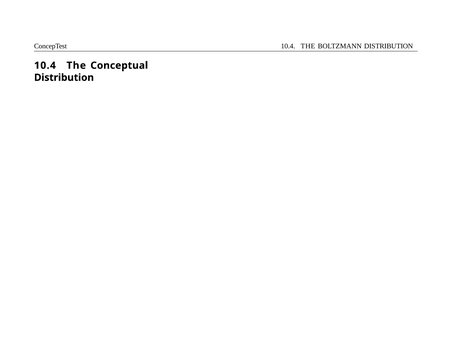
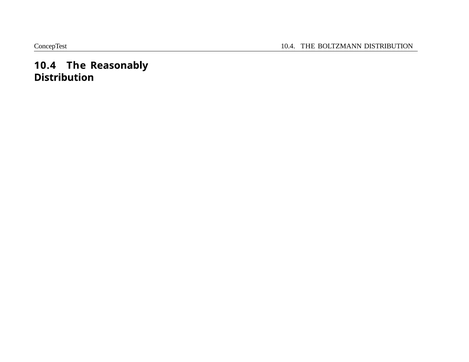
Conceptual: Conceptual -> Reasonably (119, 66)
